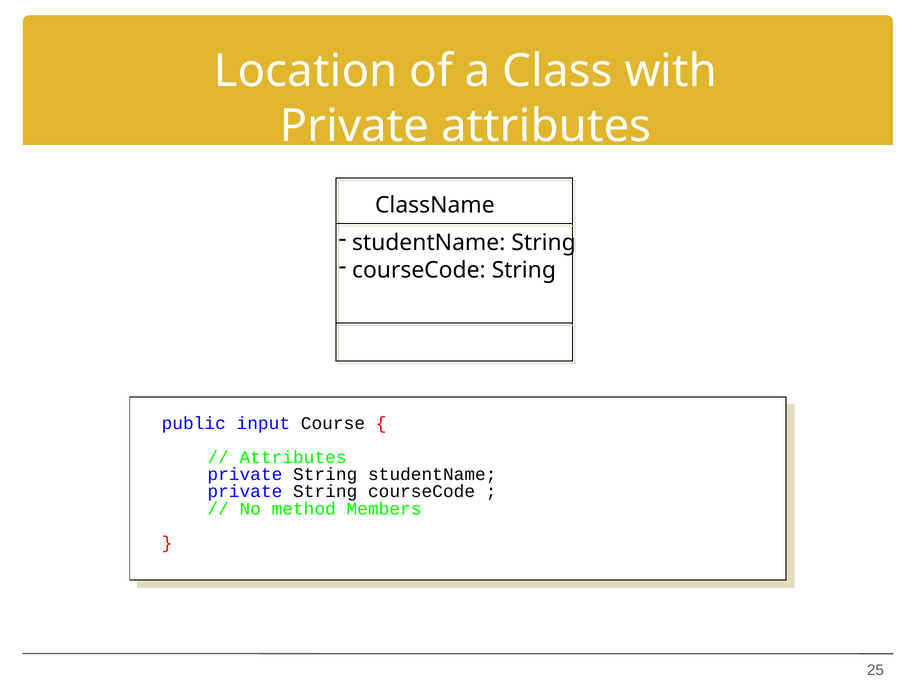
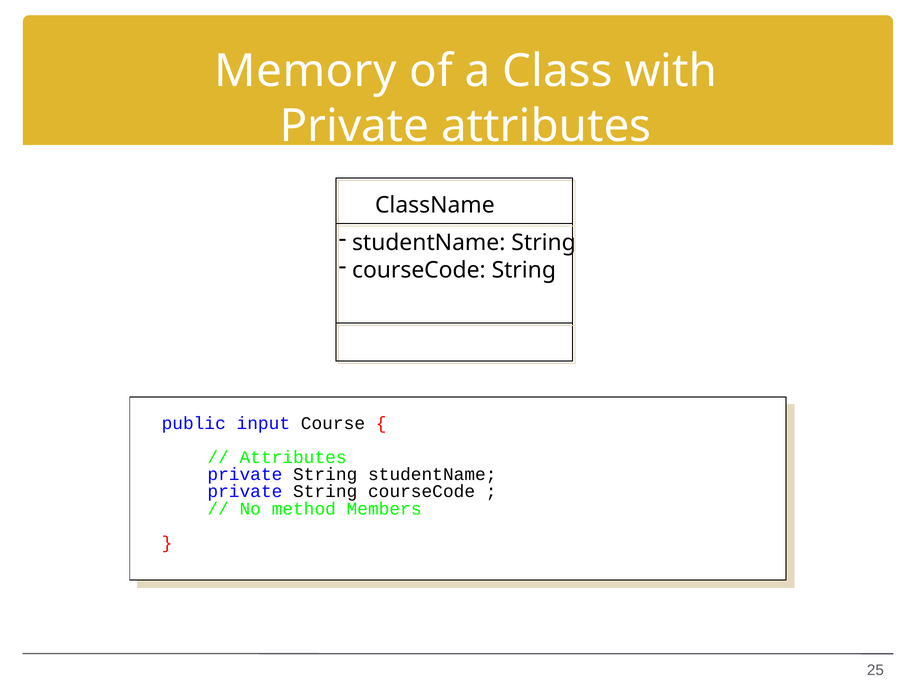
Location: Location -> Memory (305, 71)
